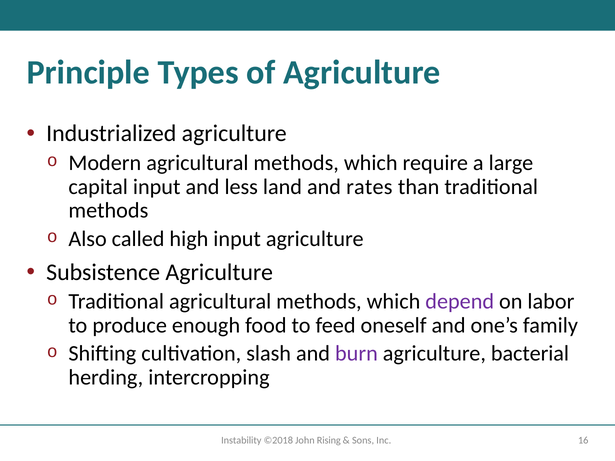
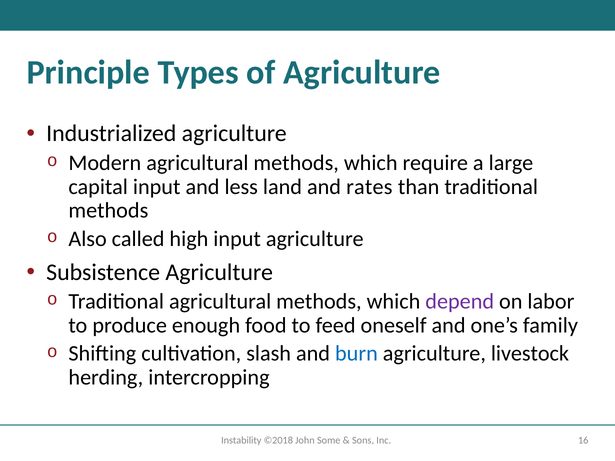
burn colour: purple -> blue (356, 354)
bacterial: bacterial -> livestock (530, 354)
Rising: Rising -> Some (329, 440)
